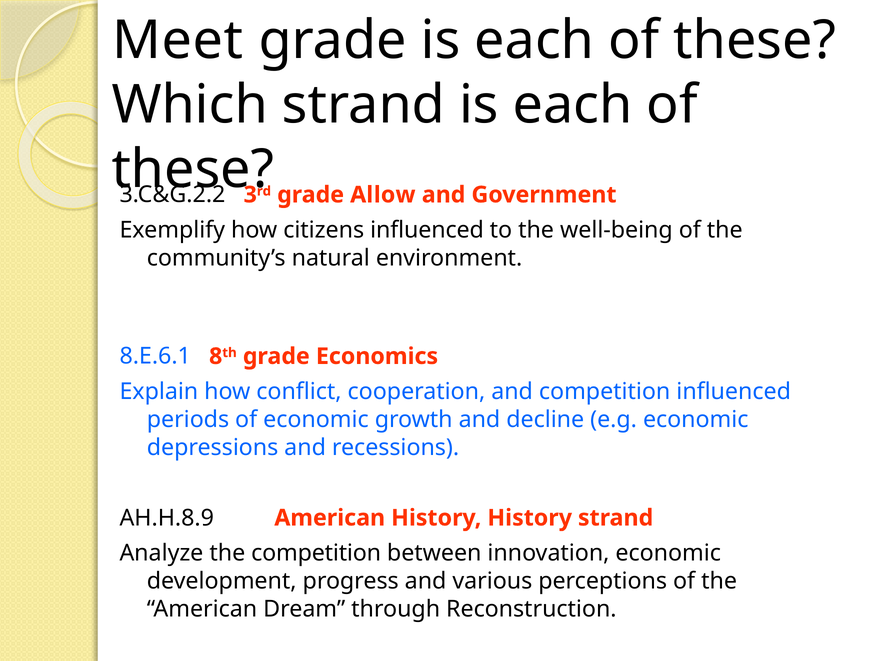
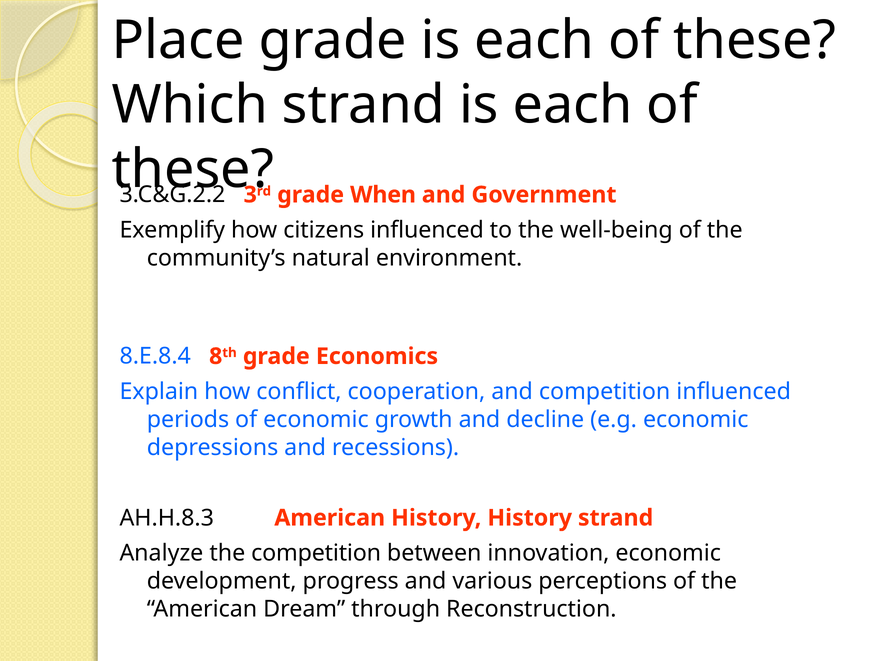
Meet: Meet -> Place (178, 40)
Allow: Allow -> When (383, 195)
8.E.6.1: 8.E.6.1 -> 8.E.8.4 (155, 357)
AH.H.8.9: AH.H.8.9 -> AH.H.8.3 (167, 518)
